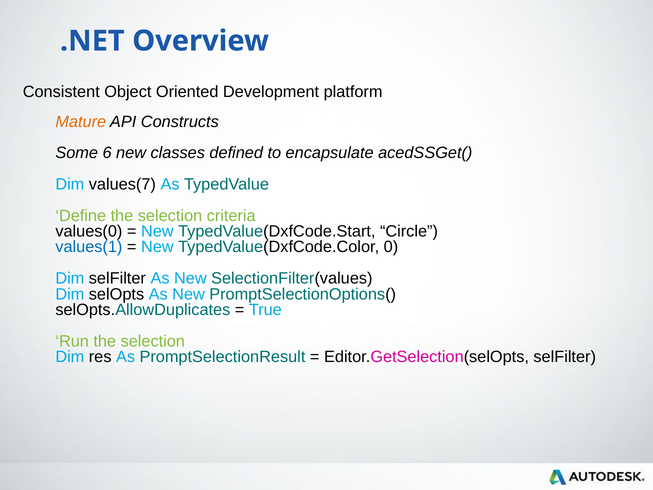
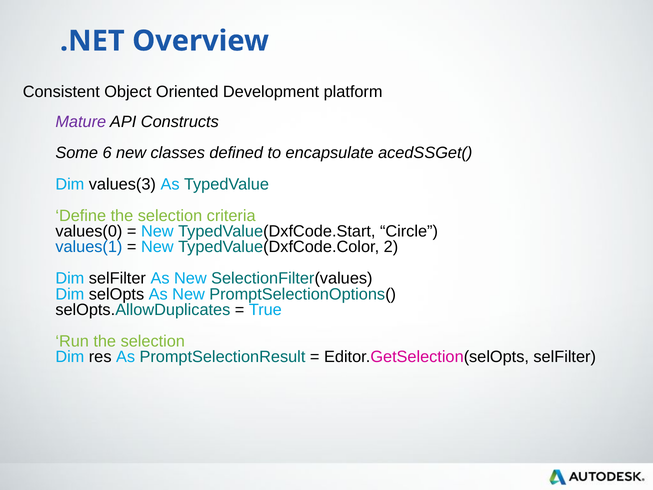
Mature colour: orange -> purple (81, 122)
values(7: values(7 -> values(3 (122, 184)
0: 0 -> 2 (391, 247)
